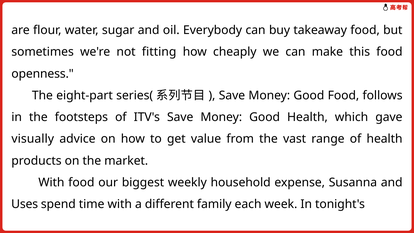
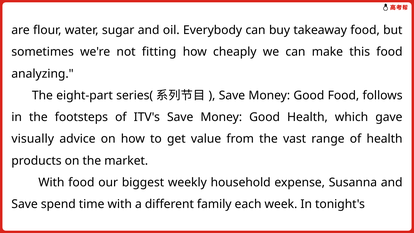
openness: openness -> analyzing (42, 74)
Uses: Uses -> Save (25, 204)
